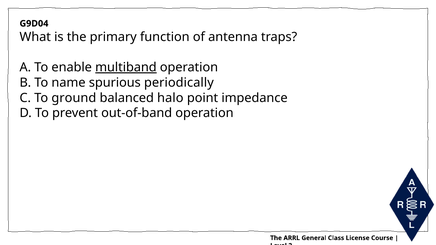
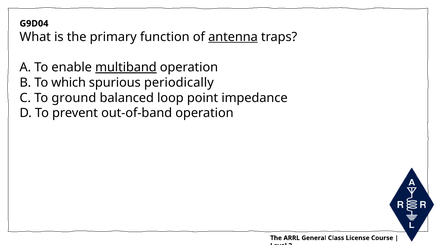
antenna underline: none -> present (233, 37)
name: name -> which (69, 83)
halo: halo -> loop (170, 98)
